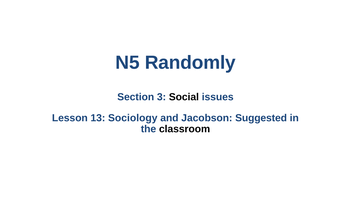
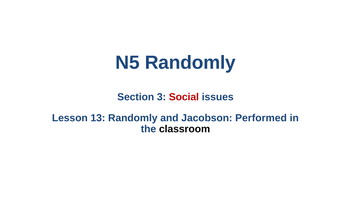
Social colour: black -> red (184, 97)
13 Sociology: Sociology -> Randomly (133, 118)
Suggested: Suggested -> Performed (261, 118)
